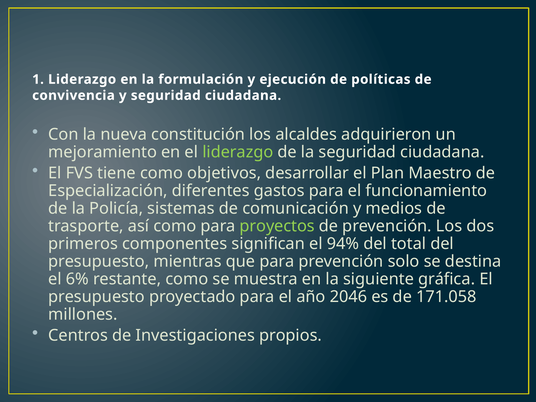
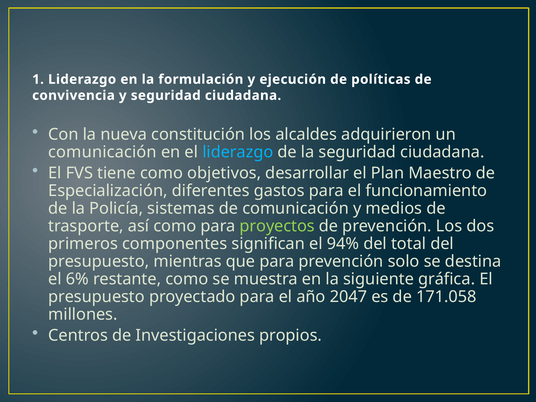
mejoramiento: mejoramiento -> comunicación (102, 152)
liderazgo colour: light green -> light blue (238, 152)
2046: 2046 -> 2047 (348, 297)
